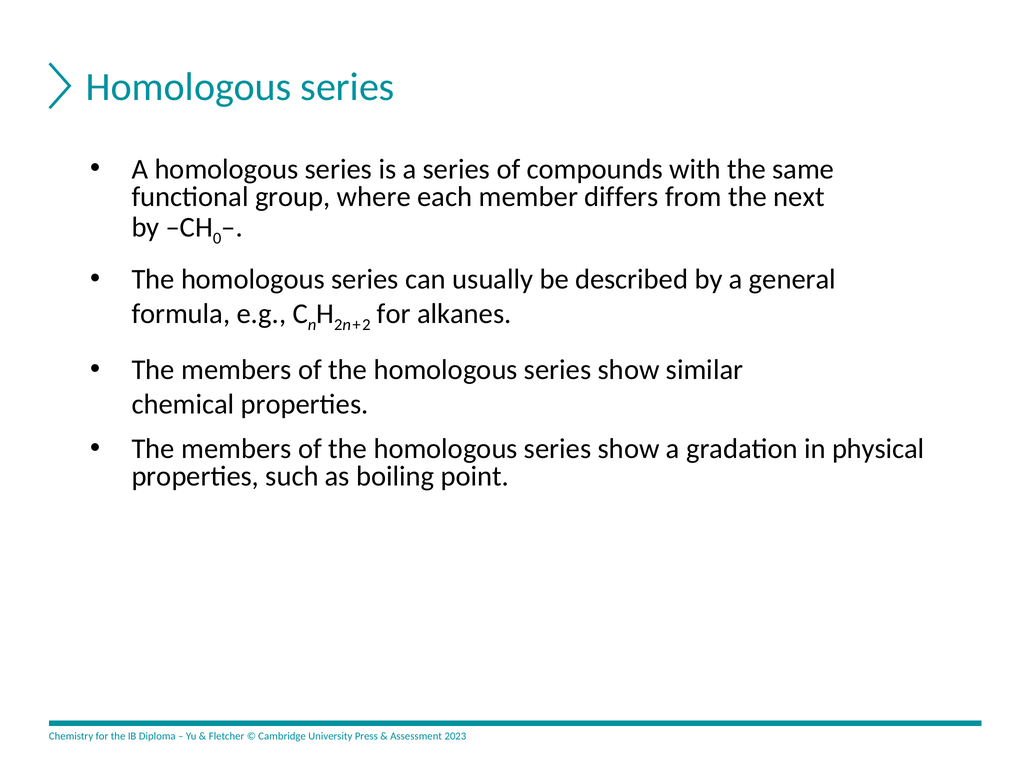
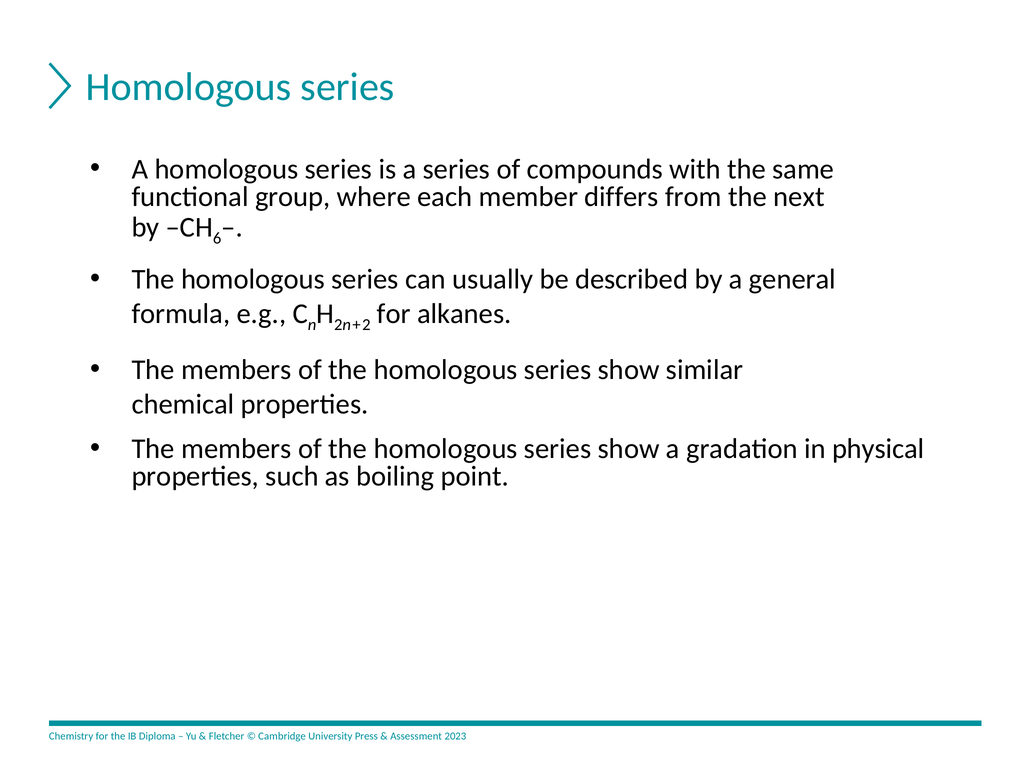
0: 0 -> 6 (217, 238)
